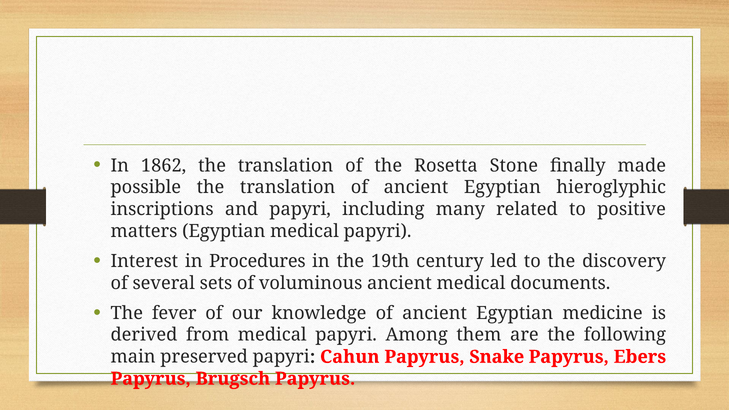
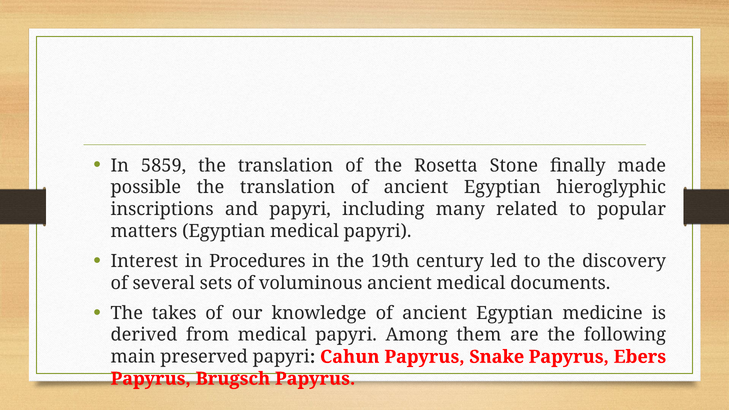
1862: 1862 -> 5859 (164, 166)
positive: positive -> popular (632, 209)
fever: fever -> takes (174, 313)
